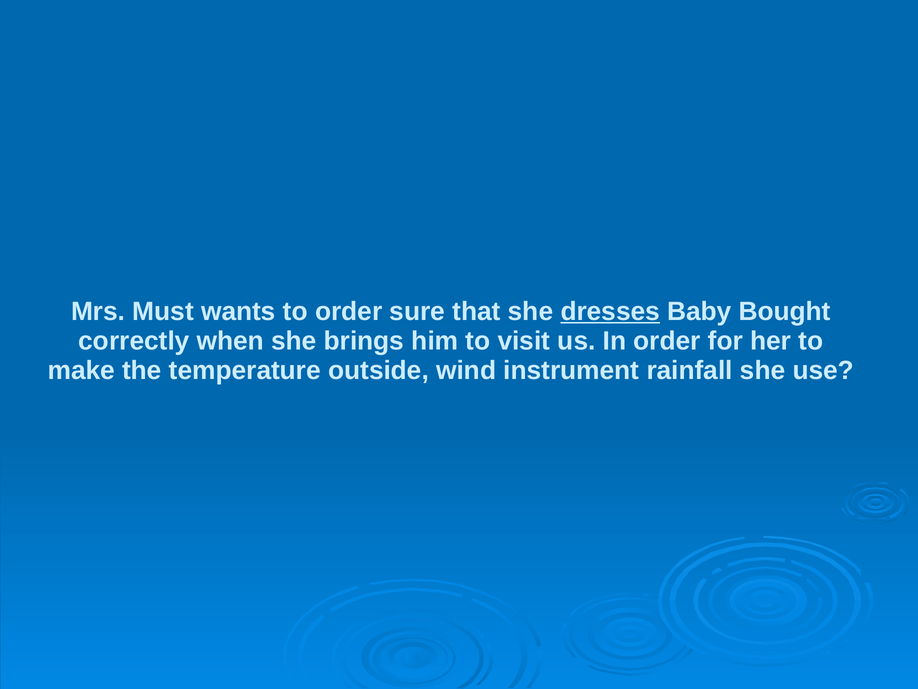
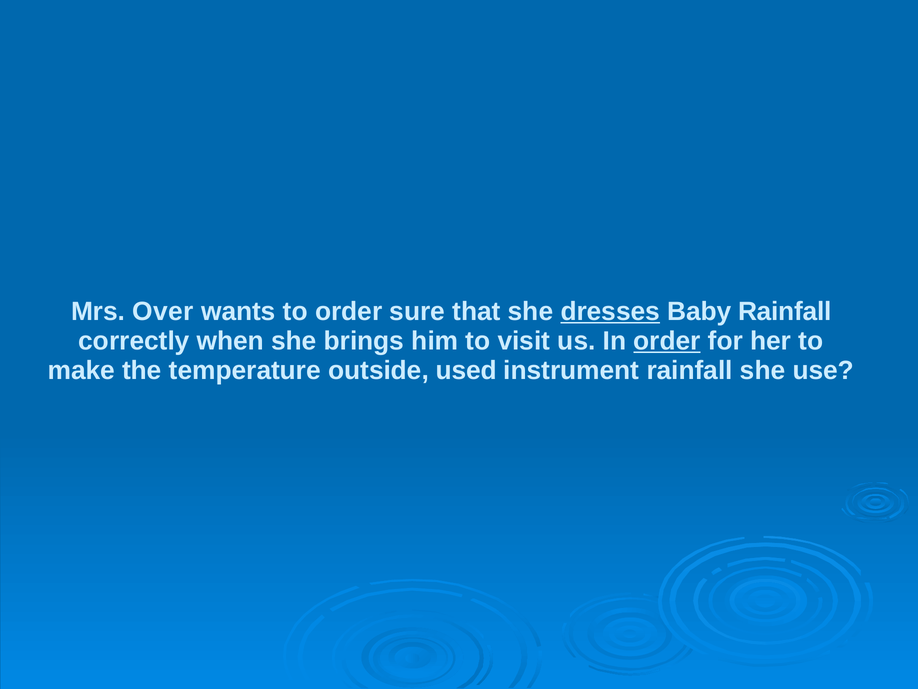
Must: Must -> Over (163, 311)
Baby Bought: Bought -> Rainfall (785, 311)
order underline: none -> present (667, 341)
wind: wind -> used (466, 370)
